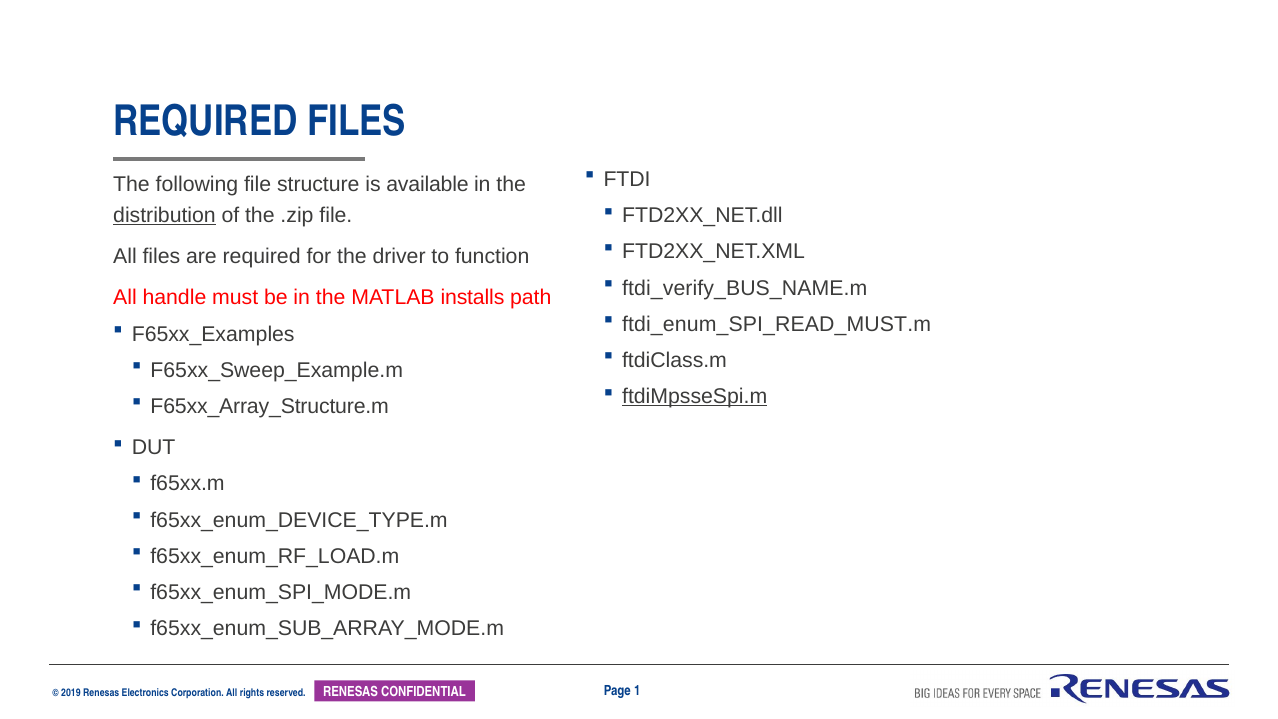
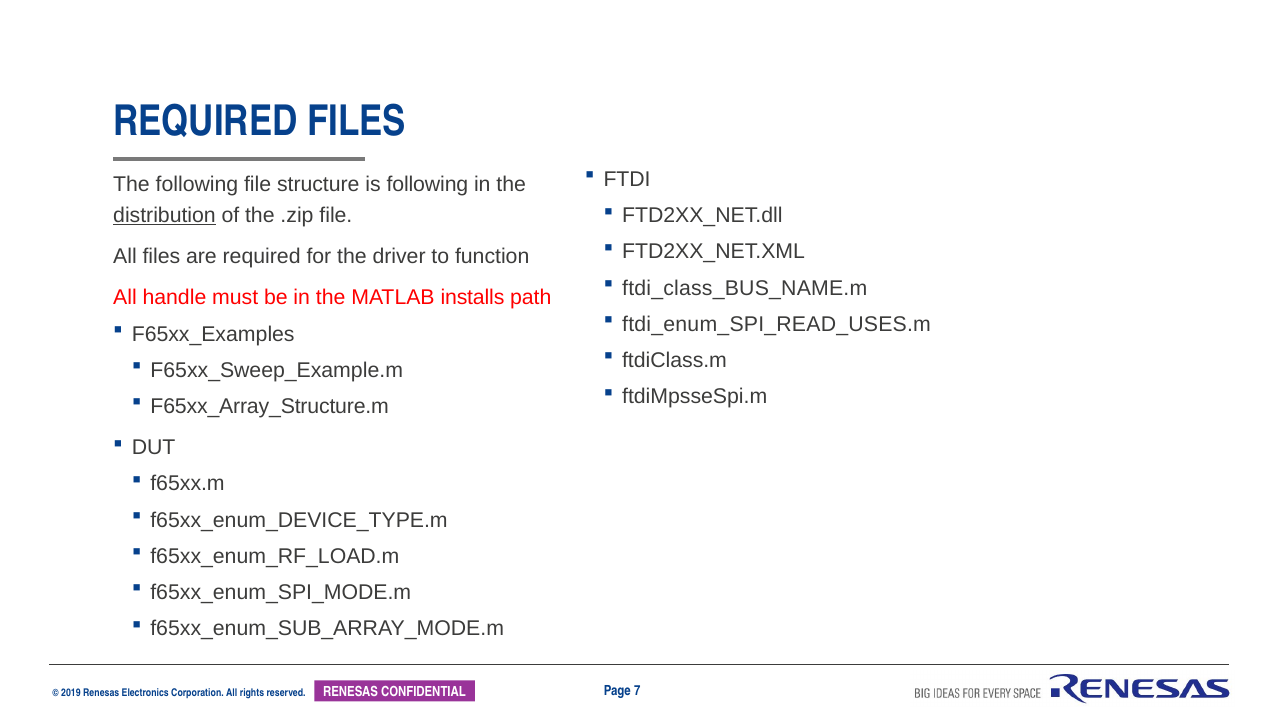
is available: available -> following (427, 185)
ftdi_verify_BUS_NAME.m: ftdi_verify_BUS_NAME.m -> ftdi_class_BUS_NAME.m (745, 288)
ftdi_enum_SPI_READ_MUST.m: ftdi_enum_SPI_READ_MUST.m -> ftdi_enum_SPI_READ_USES.m (777, 324)
ftdiMpsseSpi.m underline: present -> none (695, 397)
1: 1 -> 7 (637, 690)
